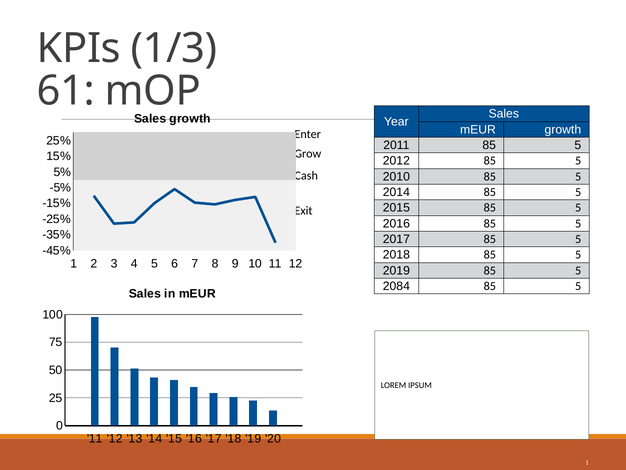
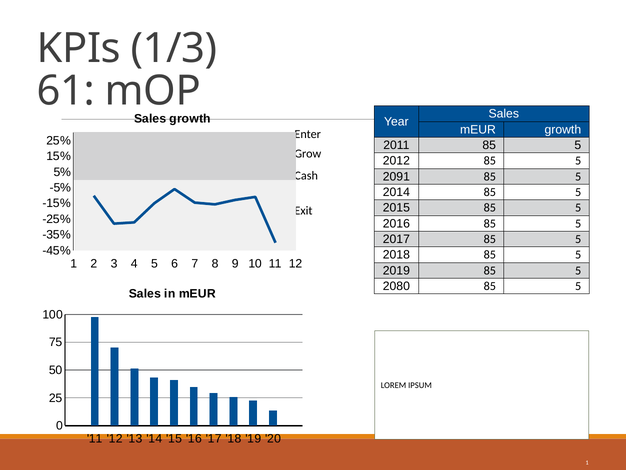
2010: 2010 -> 2091 (396, 176)
2084: 2084 -> 2080 (396, 286)
